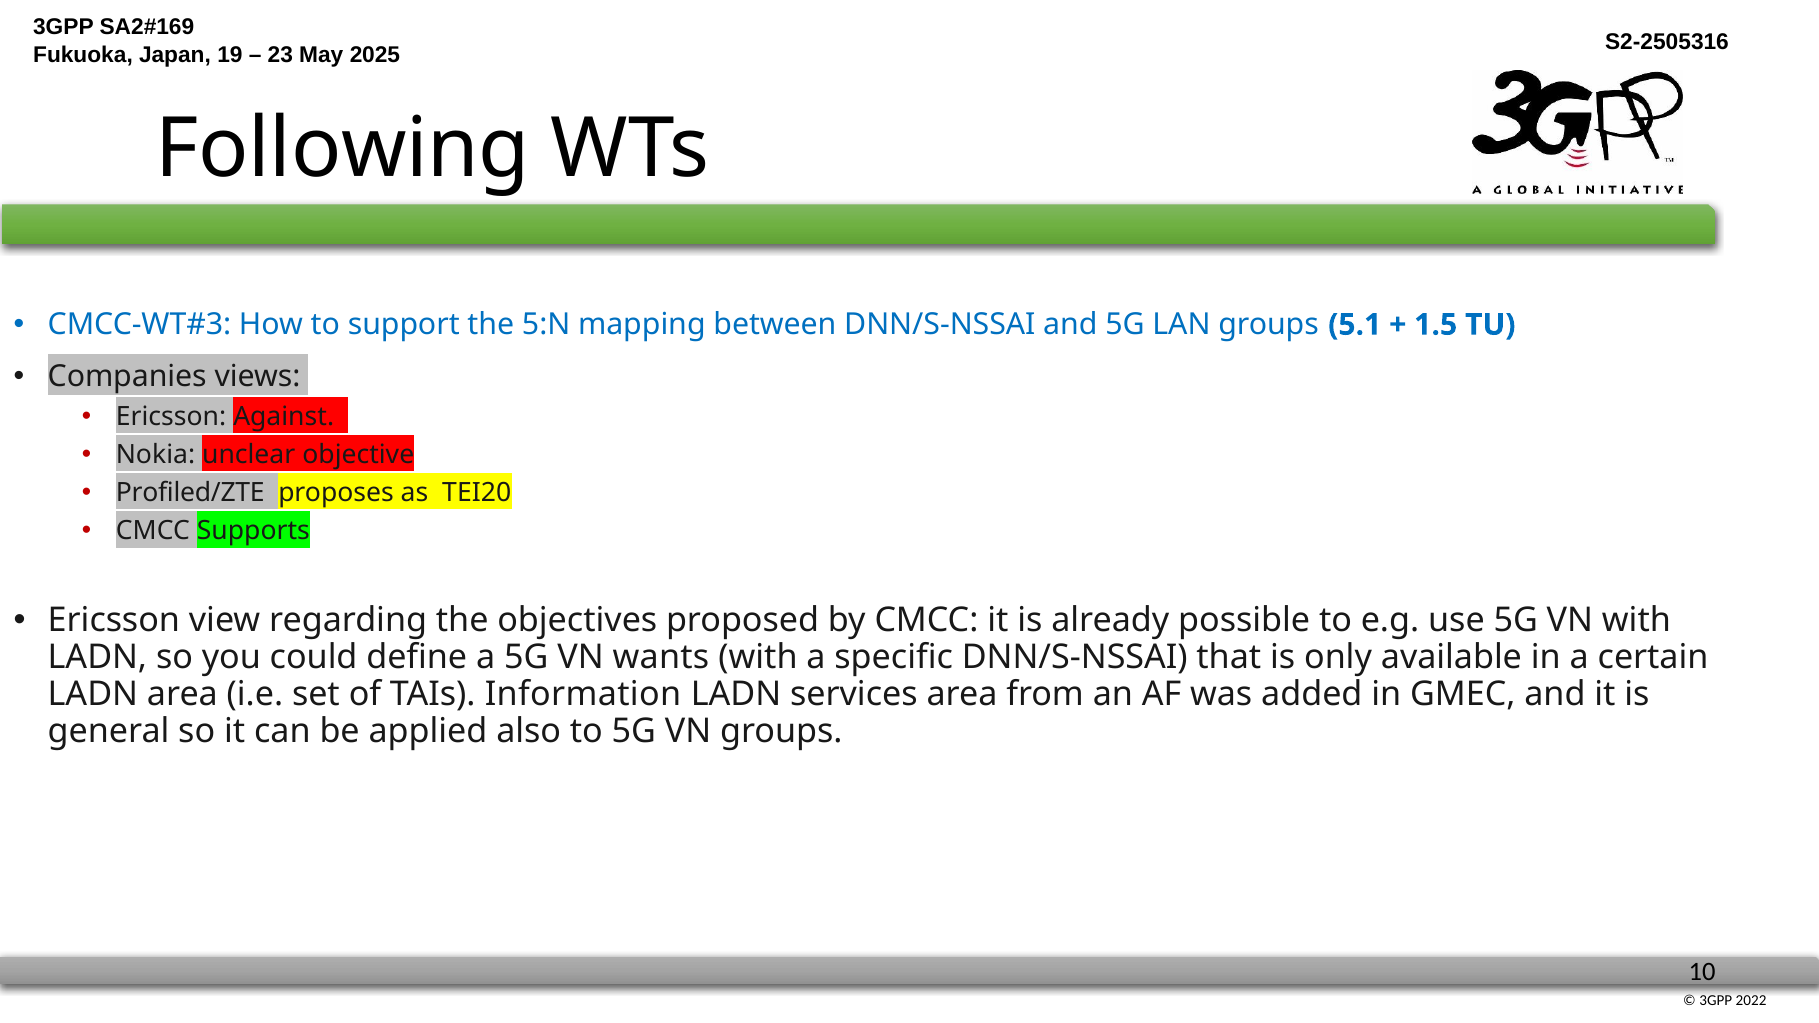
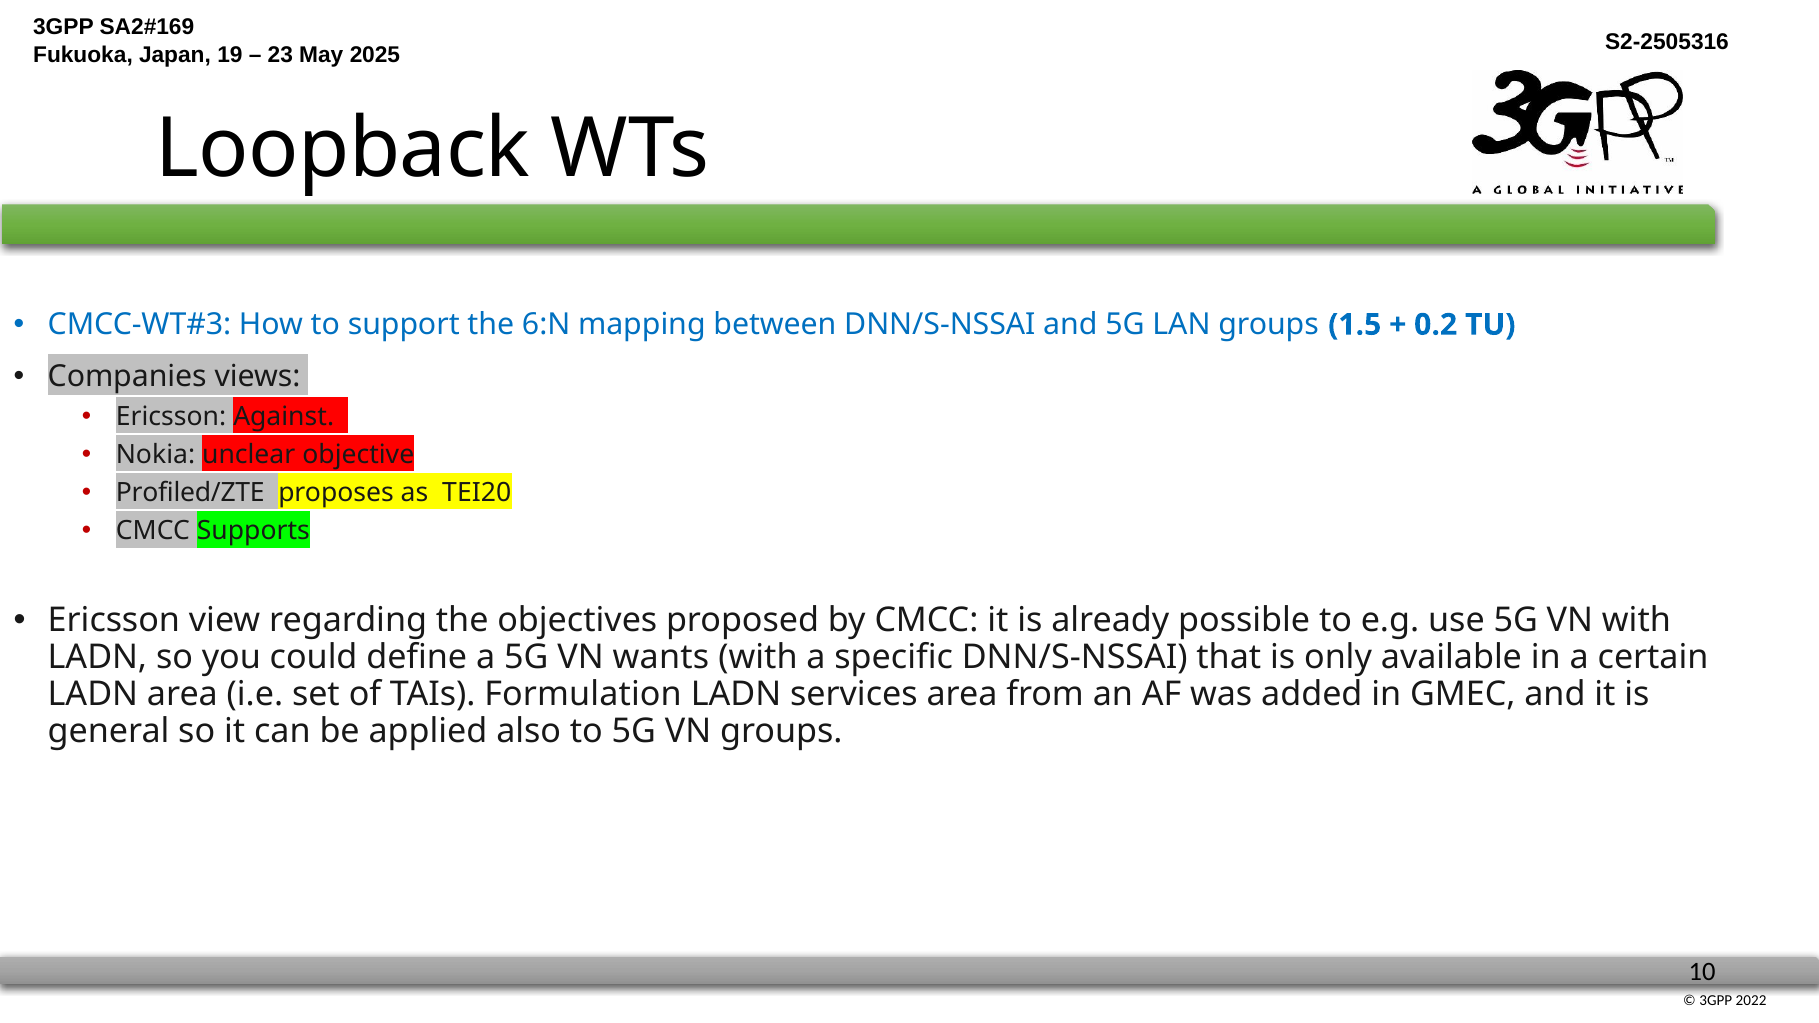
Following: Following -> Loopback (343, 149)
5:N: 5:N -> 6:N (546, 325)
5.1: 5.1 -> 1.5 (1355, 325)
1.5: 1.5 -> 0.2 (1436, 325)
Information: Information -> Formulation (583, 694)
